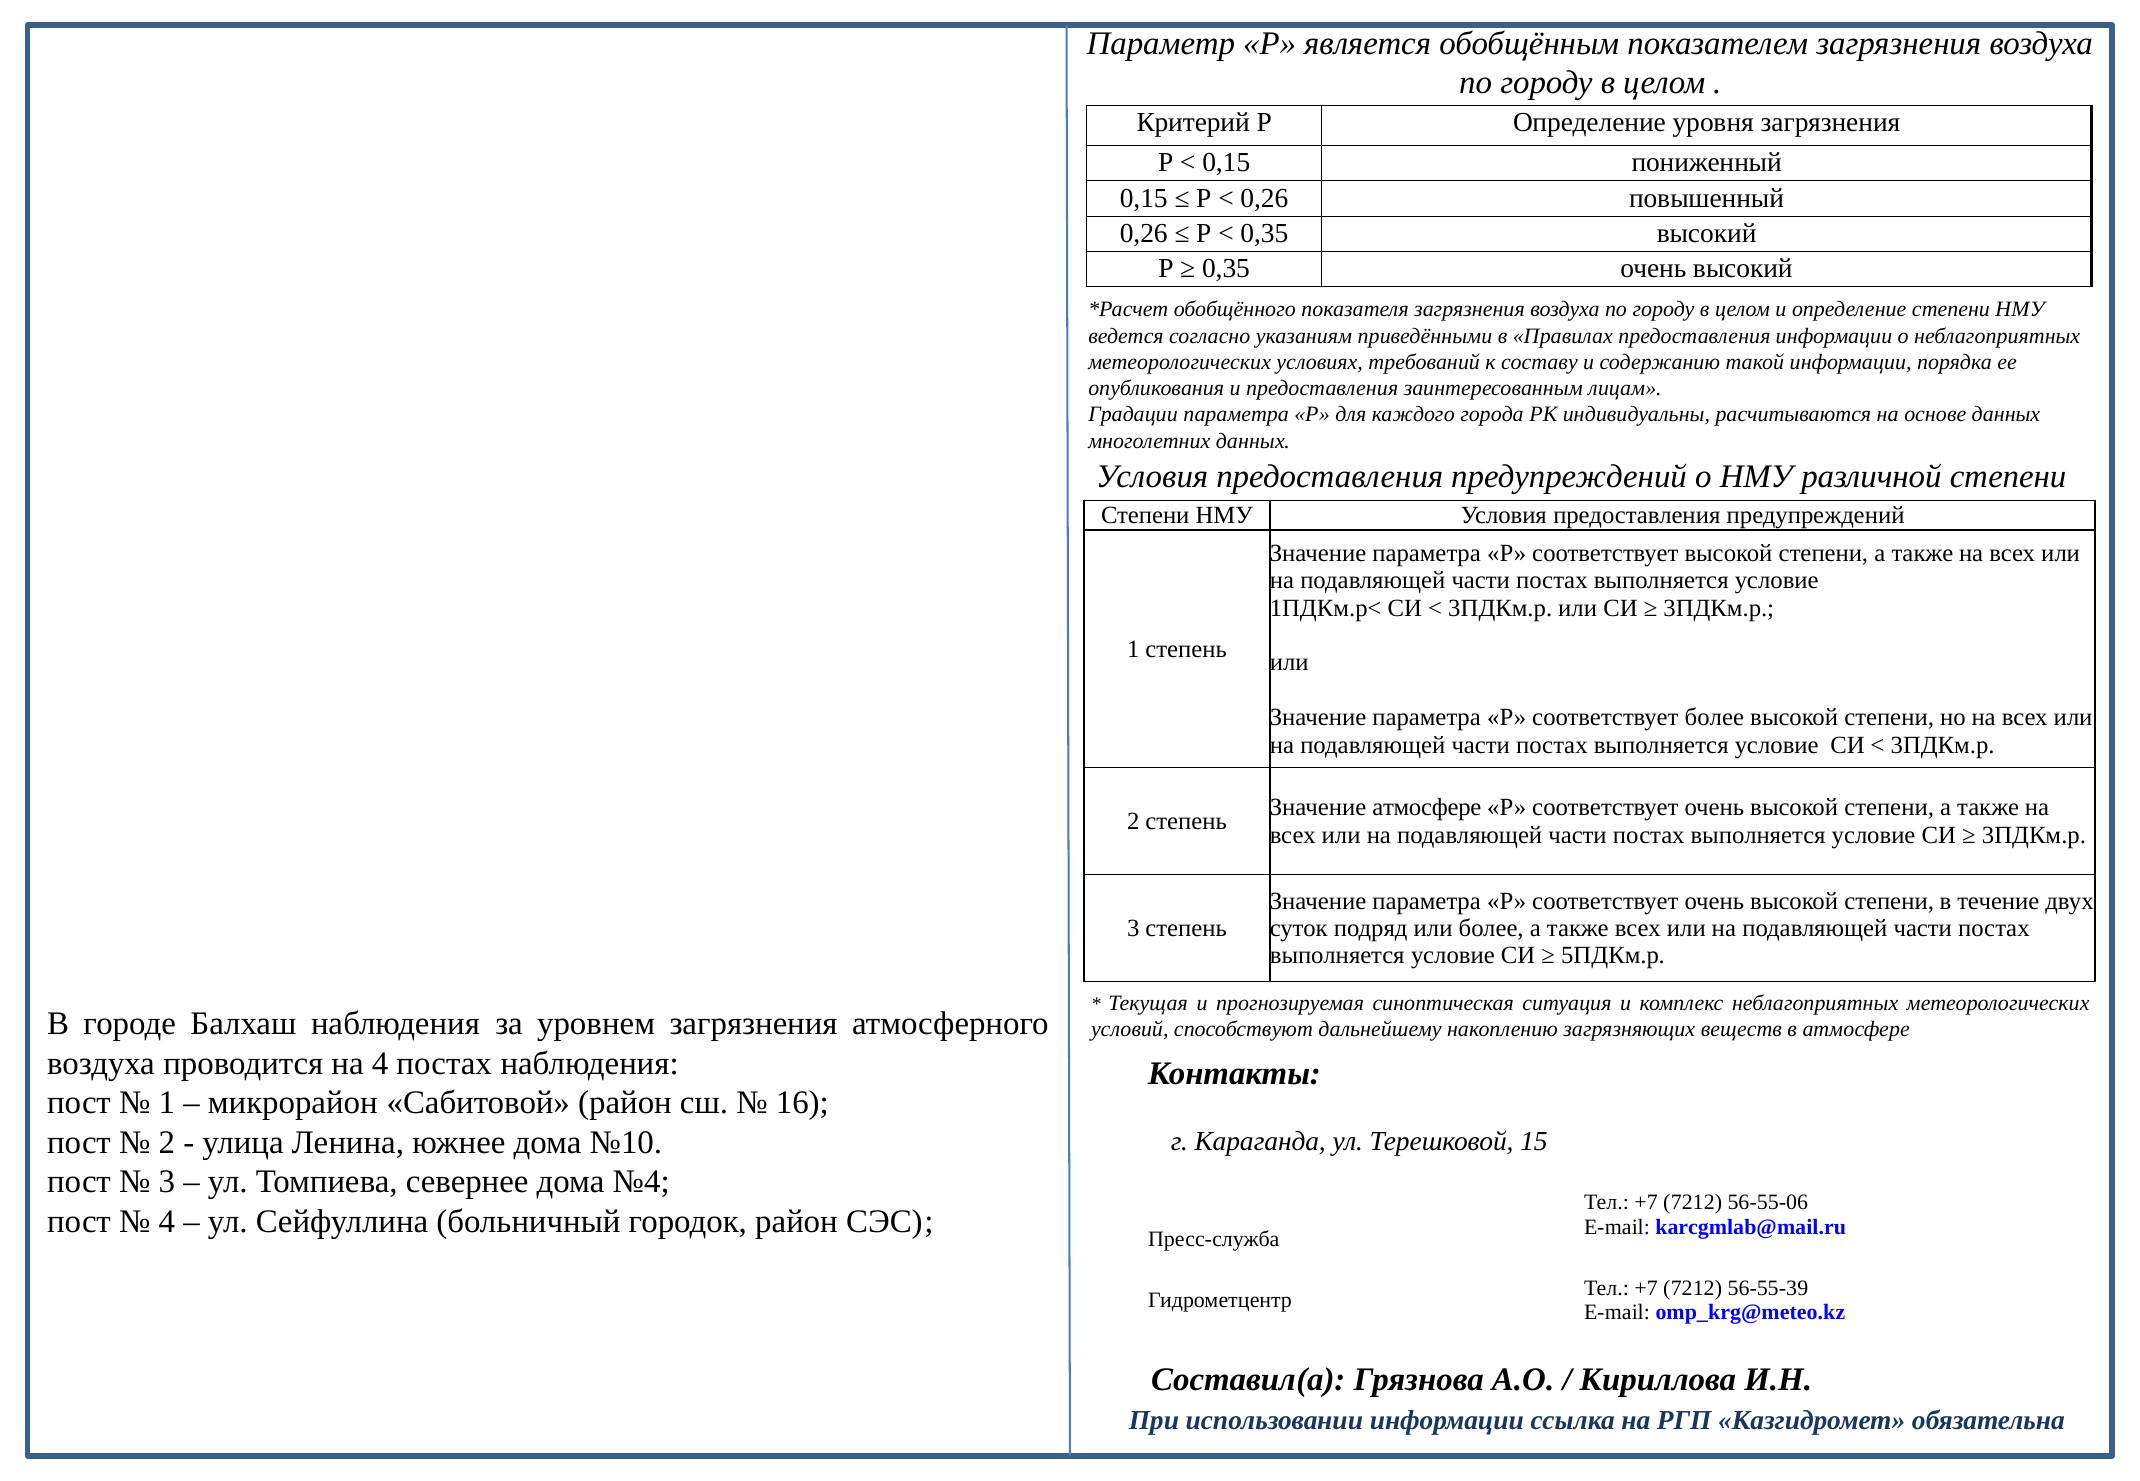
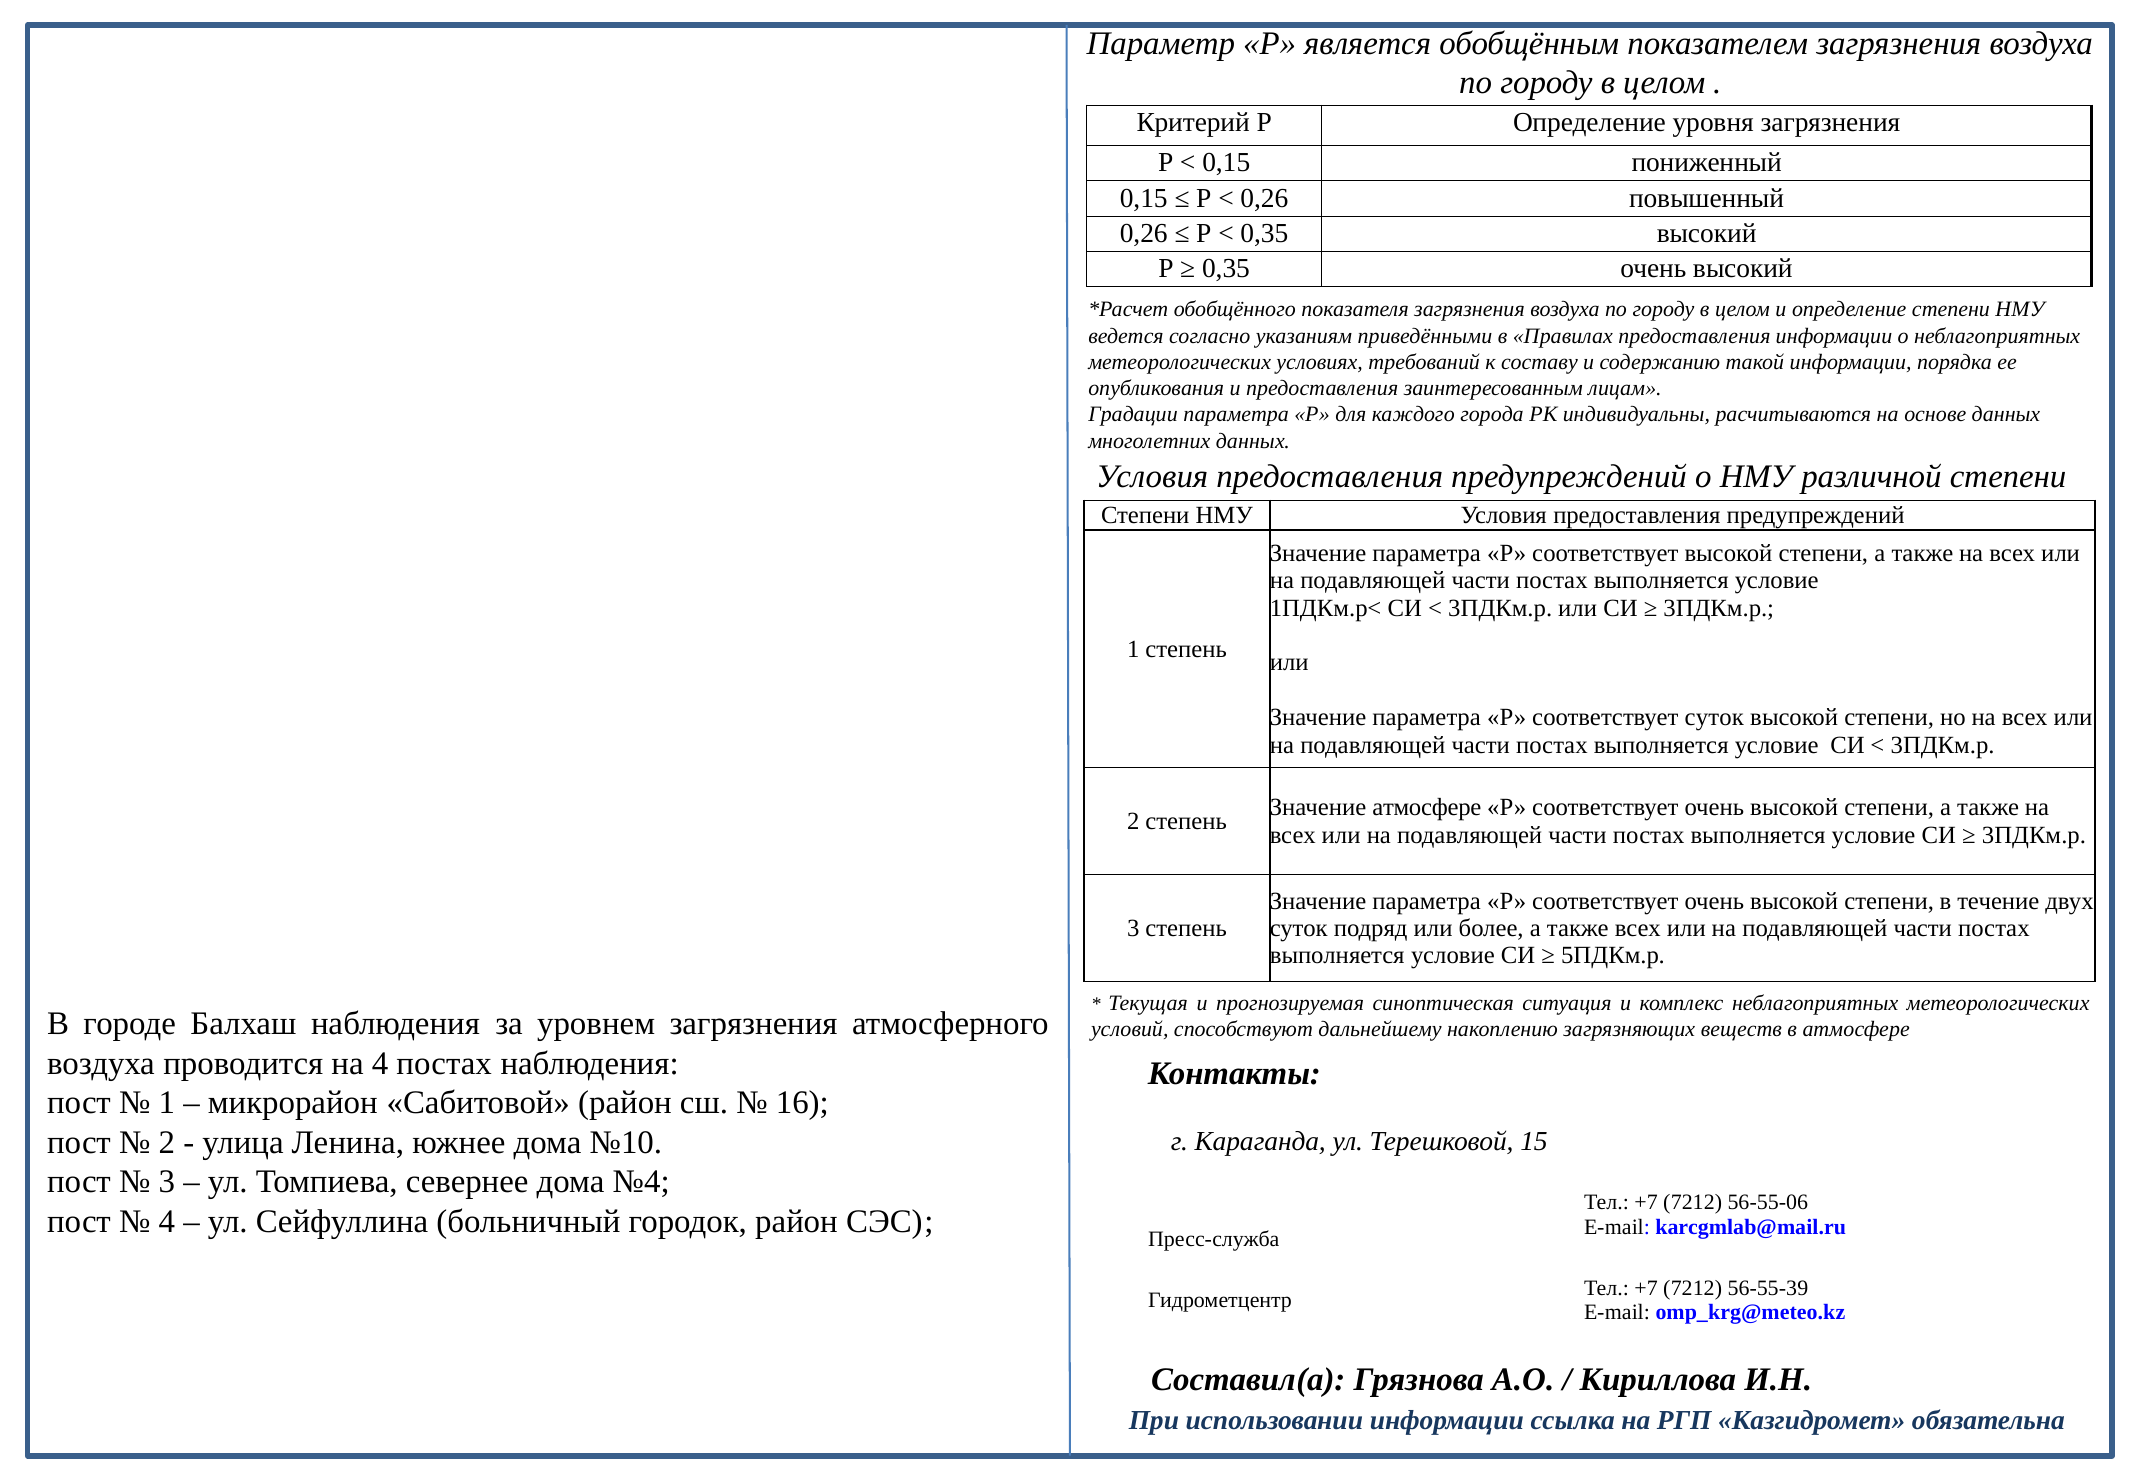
соответствует более: более -> суток (1714, 718)
